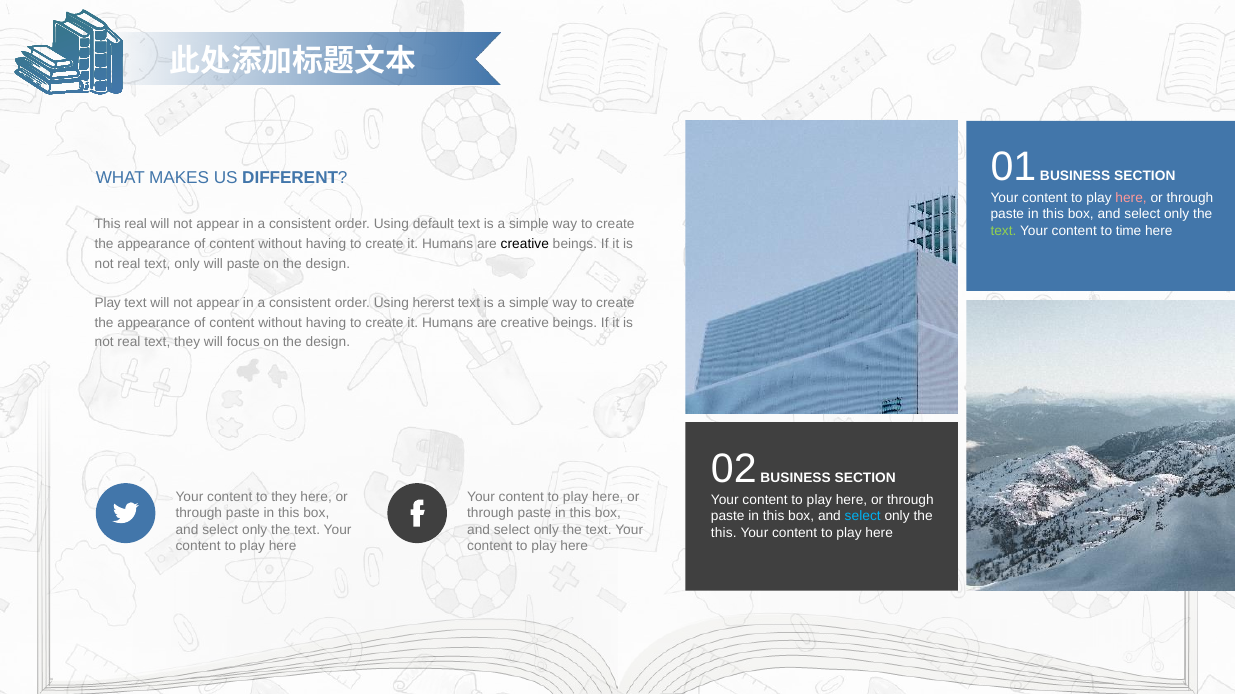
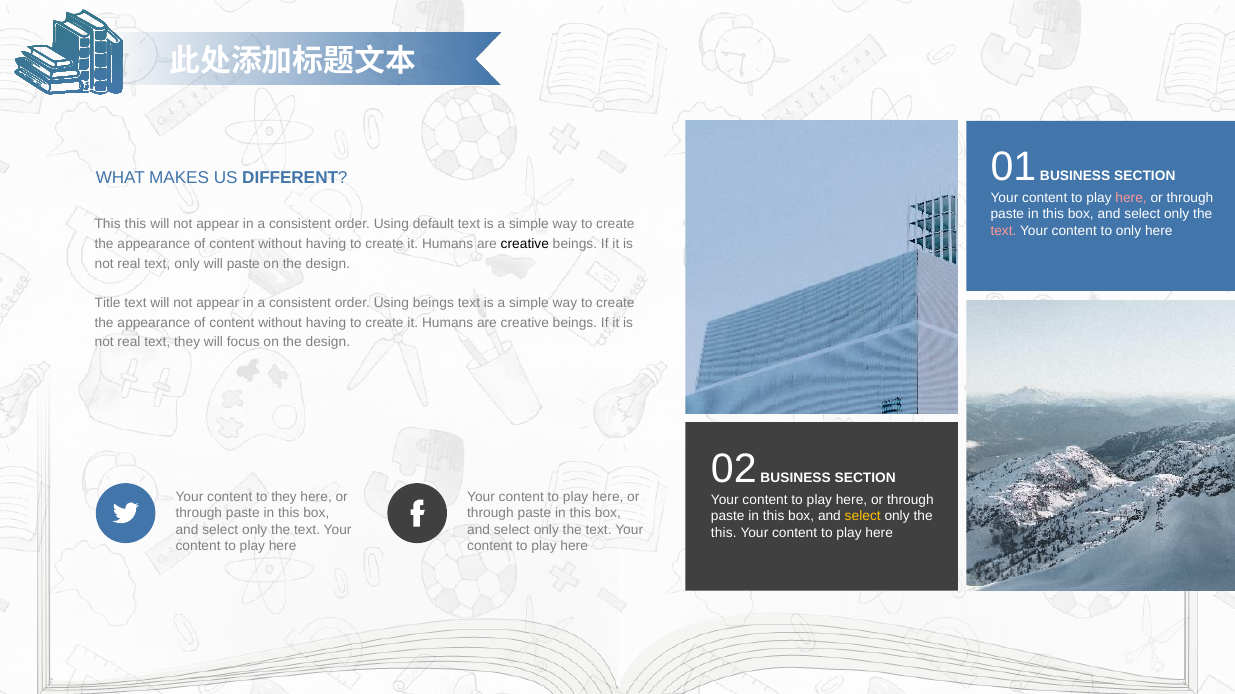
This real: real -> this (135, 224)
text colour: light green -> pink (1003, 231)
to time: time -> only (1129, 231)
Play: Play -> Title (108, 303)
Using hererst: hererst -> beings (433, 303)
select colour: light blue -> yellow (863, 516)
